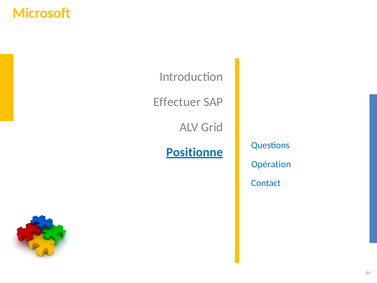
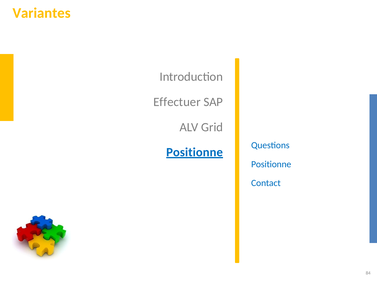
Microsoft: Microsoft -> Variantes (42, 13)
Opération: Opération -> Positionne (271, 164)
